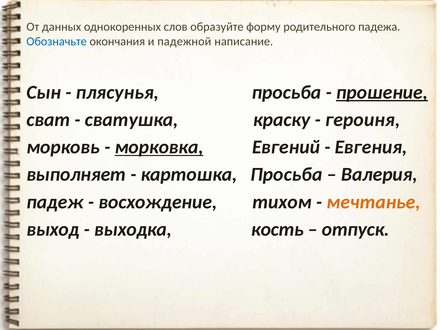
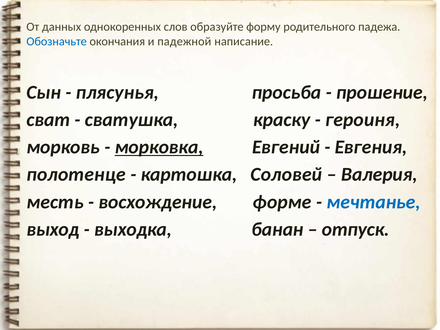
прошение underline: present -> none (382, 92)
выполняет: выполняет -> полотенце (76, 175)
картошка Просьба: Просьба -> Соловей (286, 175)
падеж: падеж -> месть (55, 202)
тихом: тихом -> форме (282, 202)
мечтанье colour: orange -> blue (374, 202)
кость: кость -> банан (278, 229)
